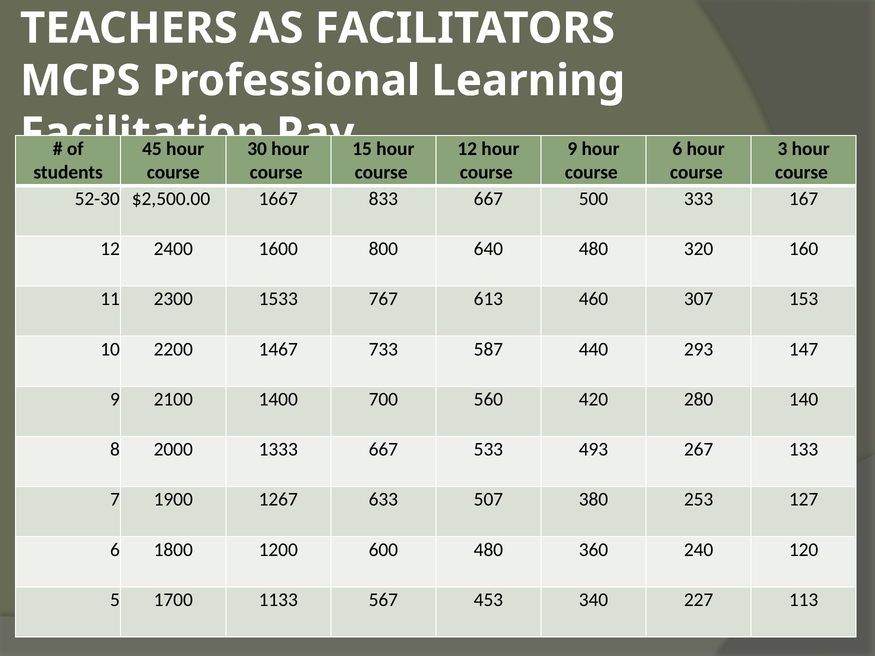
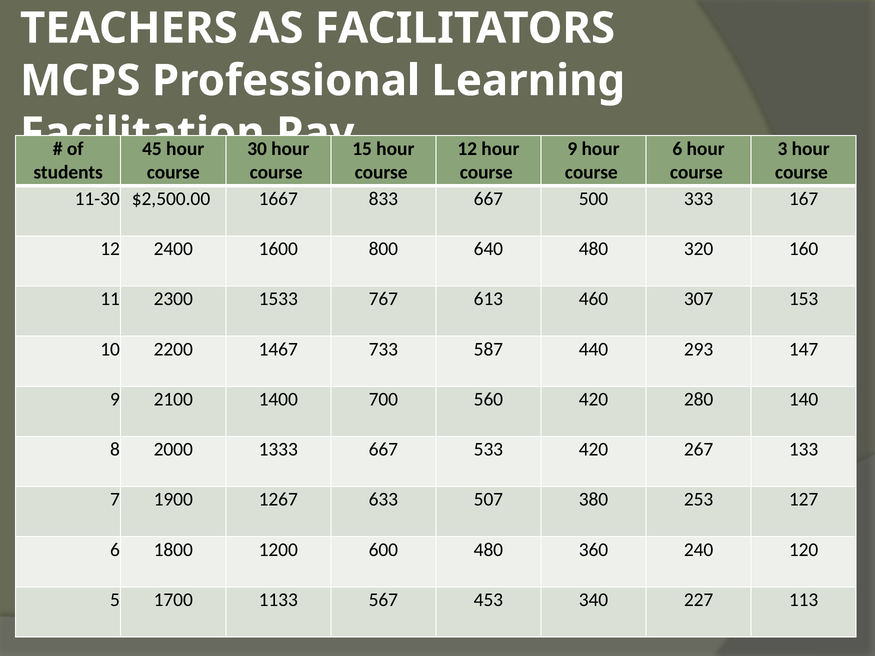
52-30: 52-30 -> 11-30 (97, 199)
533 493: 493 -> 420 (594, 450)
